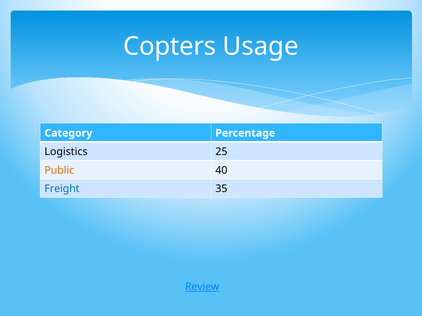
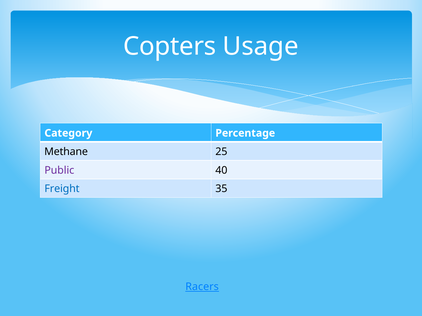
Logistics: Logistics -> Methane (66, 152)
Public colour: orange -> purple (59, 171)
Review: Review -> Racers (202, 287)
